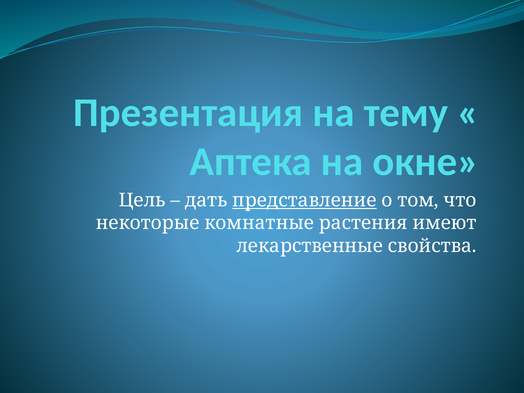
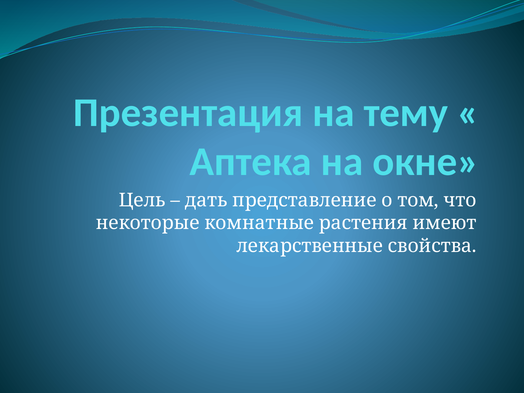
представление underline: present -> none (304, 200)
